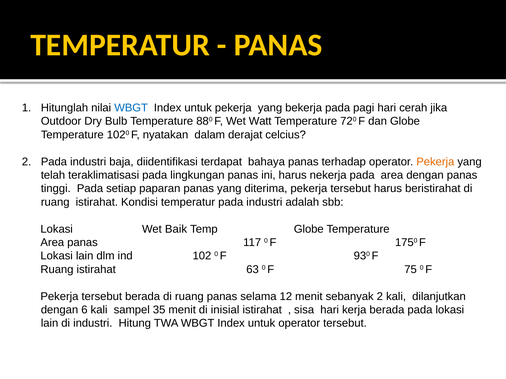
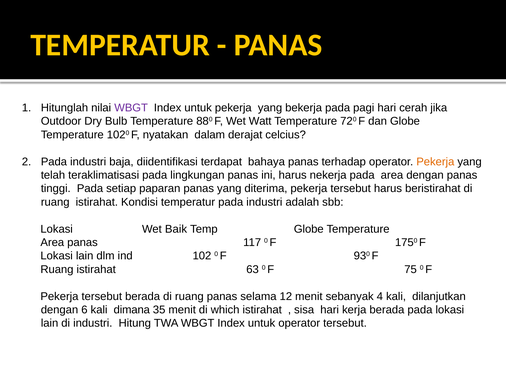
WBGT colour: blue -> purple (131, 108)
sebanyak 2: 2 -> 4 (380, 297)
sampel: sampel -> dimana (132, 310)
inisial: inisial -> which (225, 310)
